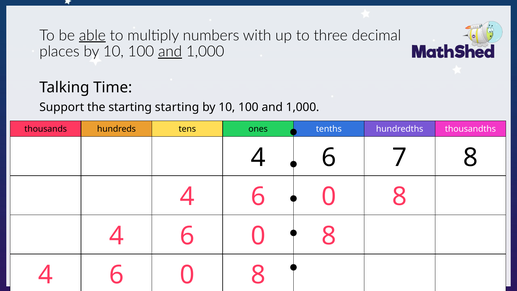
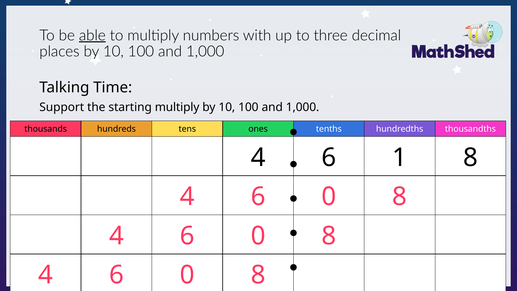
and underline: present -> none (170, 52)
starting starting: starting -> multiply (177, 107)
7: 7 -> 1 (400, 158)
